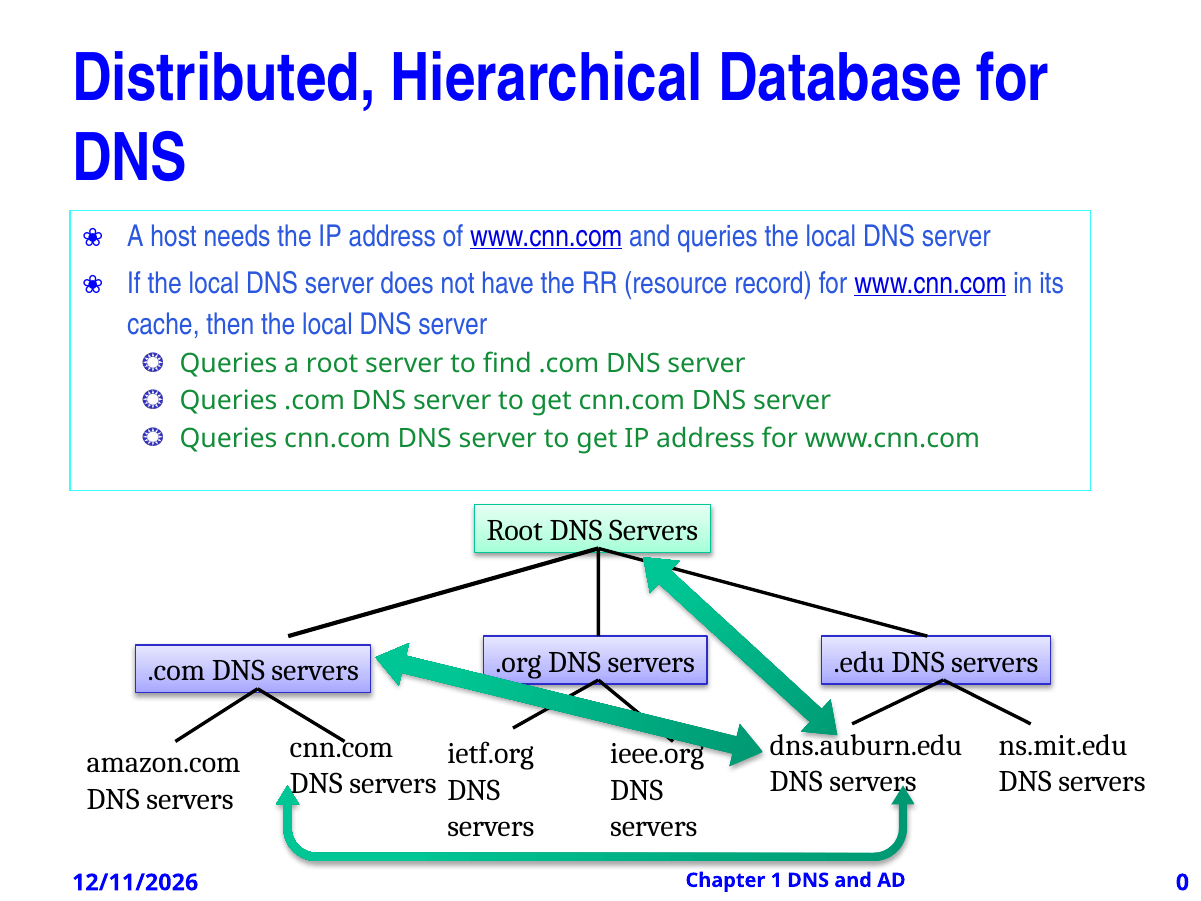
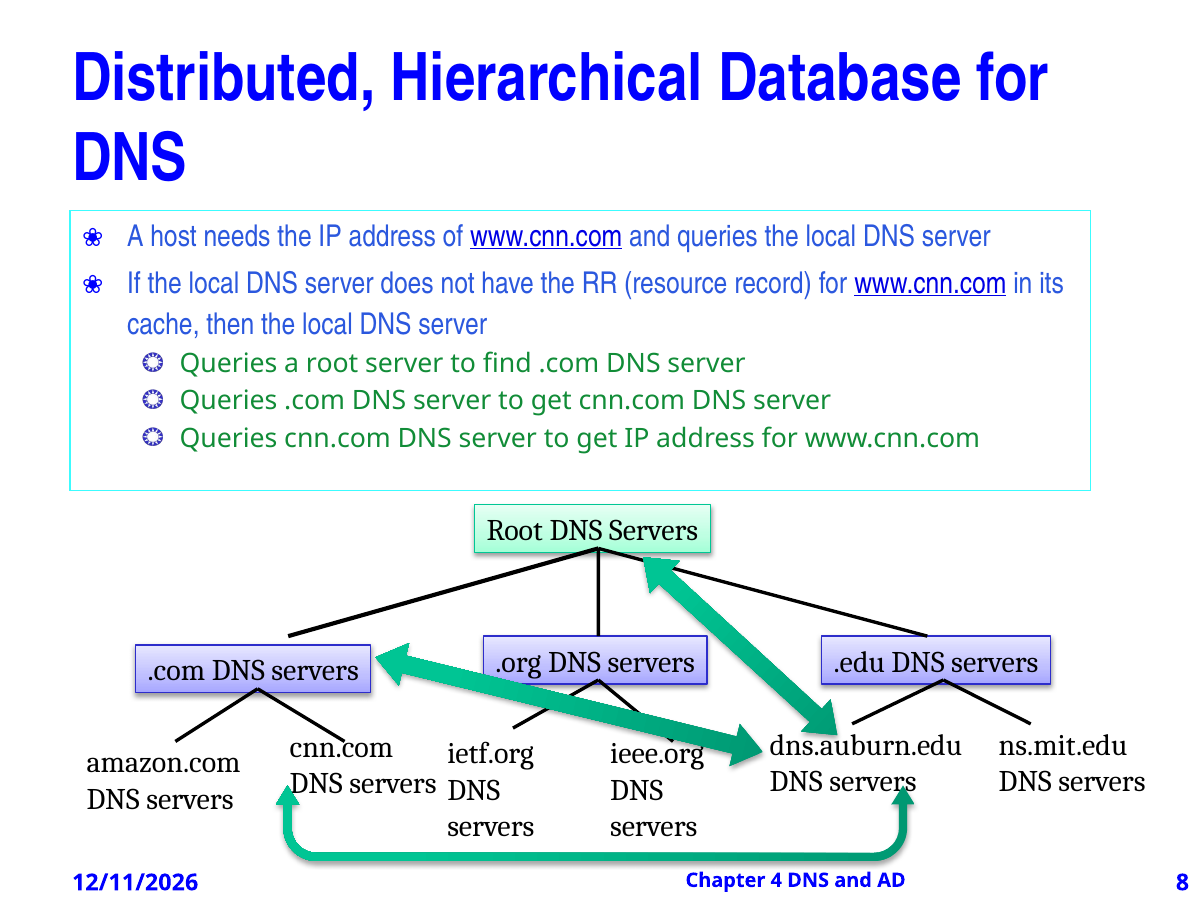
1: 1 -> 4 (776, 880)
0: 0 -> 8 (1182, 882)
